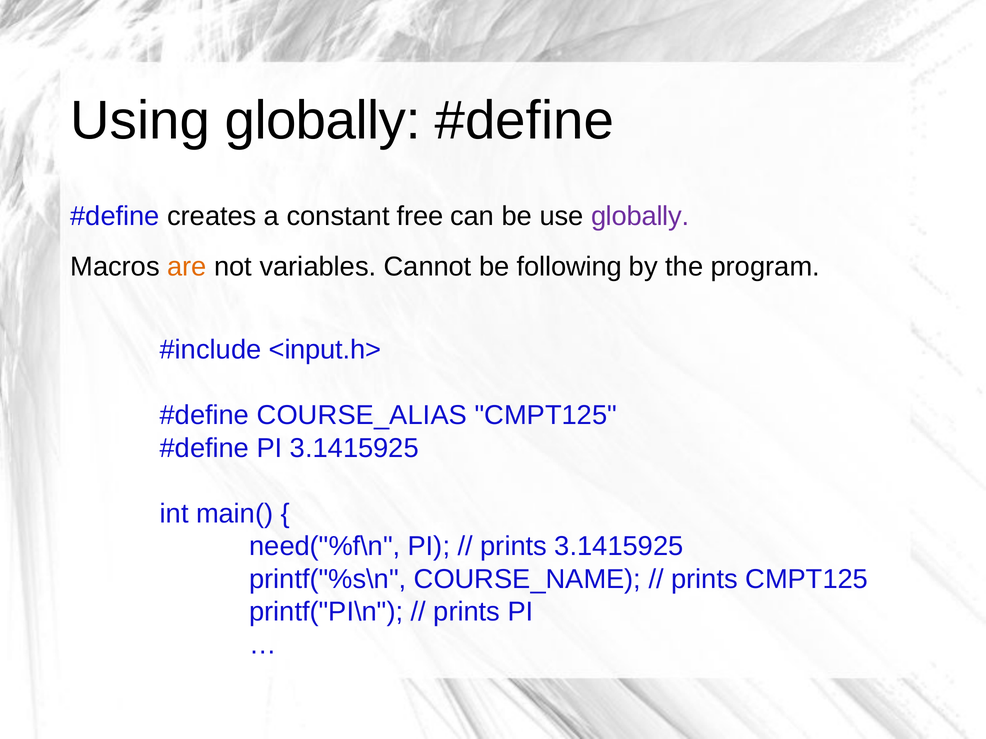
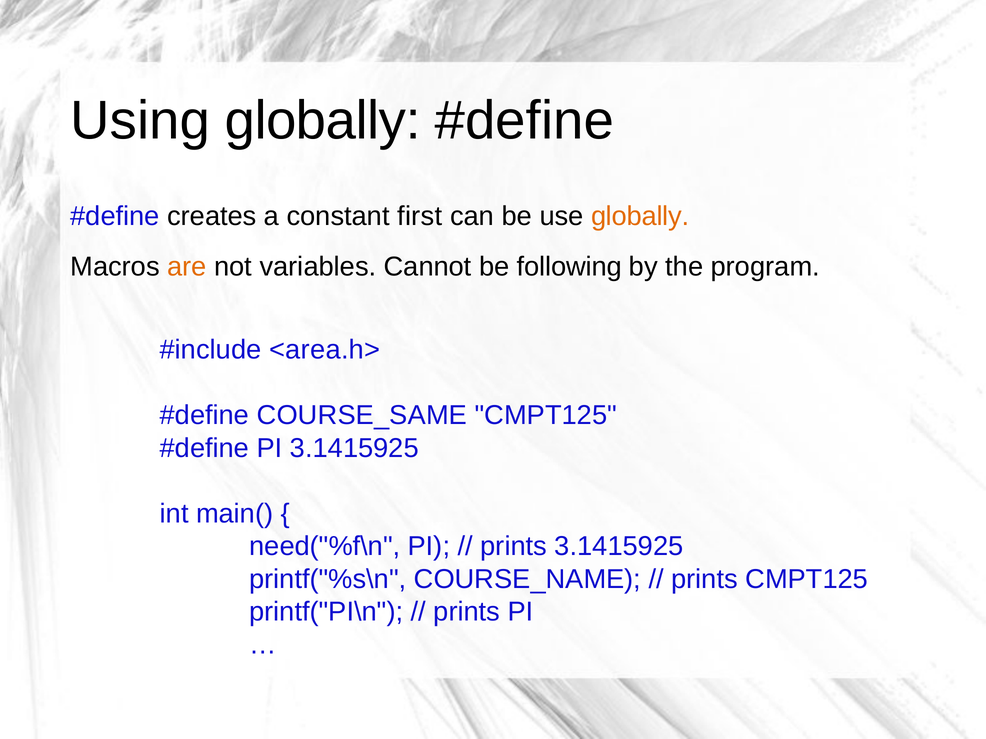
free: free -> first (420, 216)
globally colour: purple -> orange (640, 216)
<input.h>: <input.h> -> <area.h> (325, 350)
COURSE_ALIAS: COURSE_ALIAS -> COURSE_SAME (362, 415)
